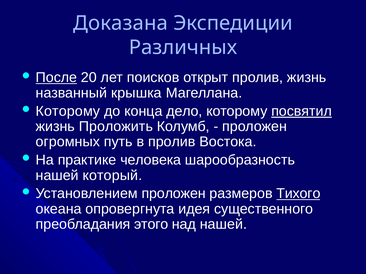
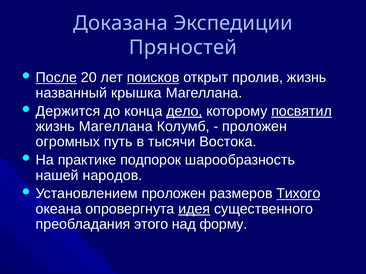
Различных: Различных -> Пряностей (183, 48)
поисков underline: none -> present (153, 78)
Которому: Которому -> Держится (68, 111)
дело underline: none -> present (184, 111)
жизнь Проложить: Проложить -> Магеллана (116, 127)
в пролив: пролив -> тысячи (172, 142)
человека: человека -> подпорок (151, 160)
который: который -> народов (112, 176)
идея underline: none -> present (194, 209)
над нашей: нашей -> форму (223, 225)
